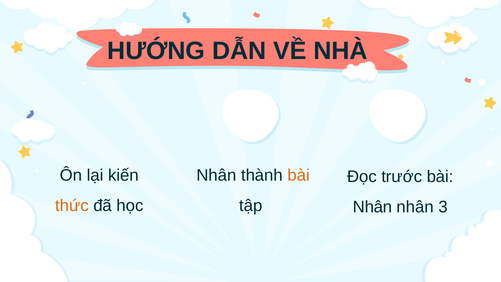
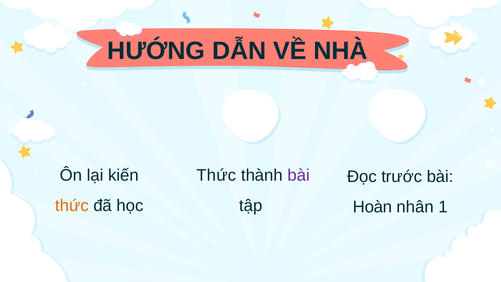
Nhân: Nhân -> Thức (216, 175)
bài colour: orange -> purple (299, 175)
Nhân: Nhân -> Hoàn (373, 207)
3: 3 -> 1 (443, 207)
